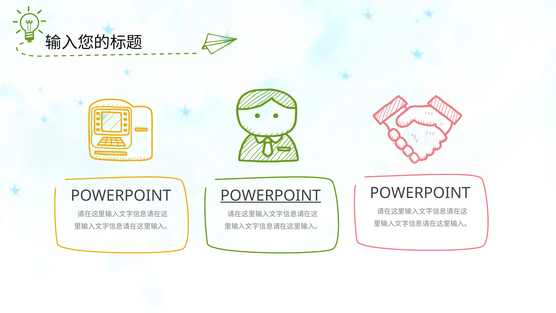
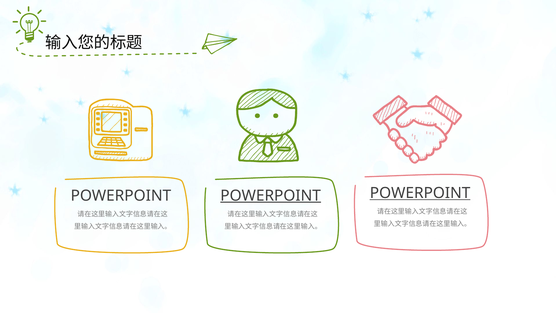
POWERPOINT underline: none -> present (420, 193)
